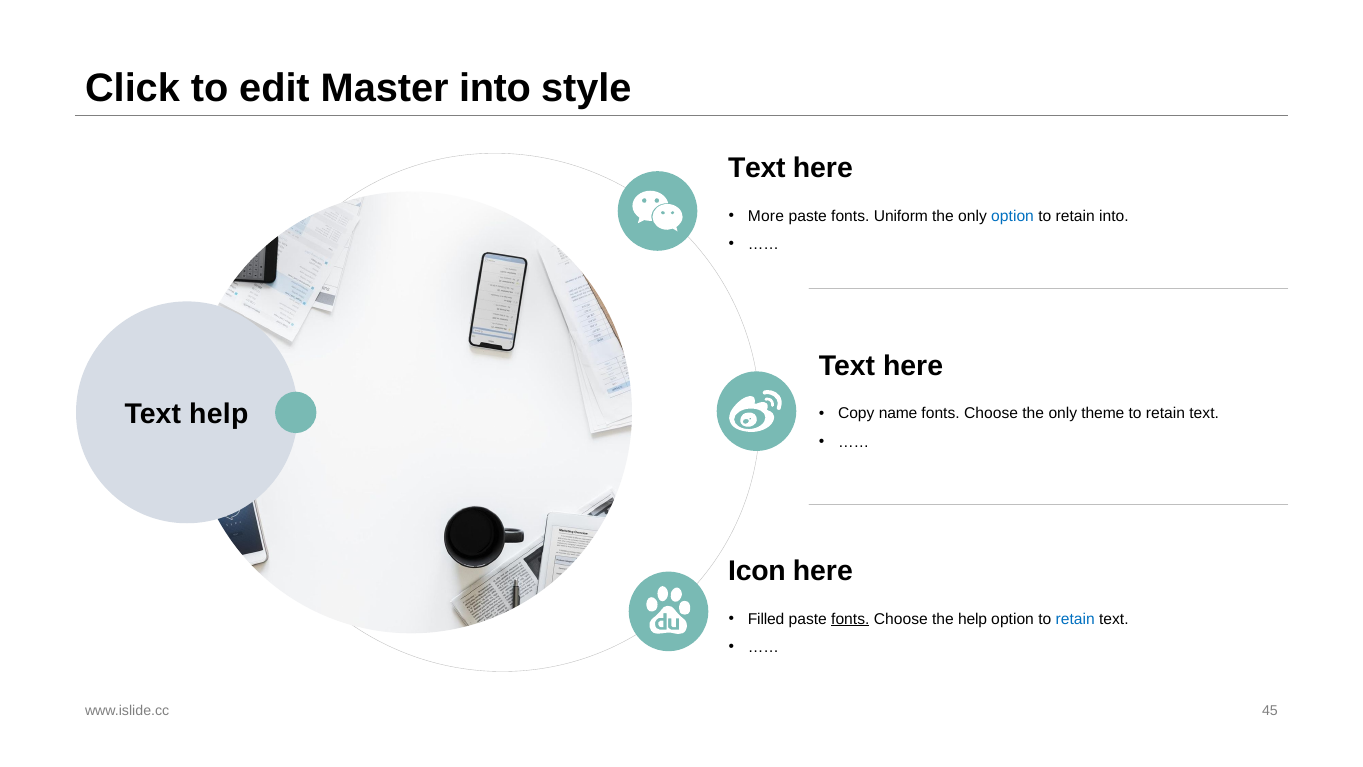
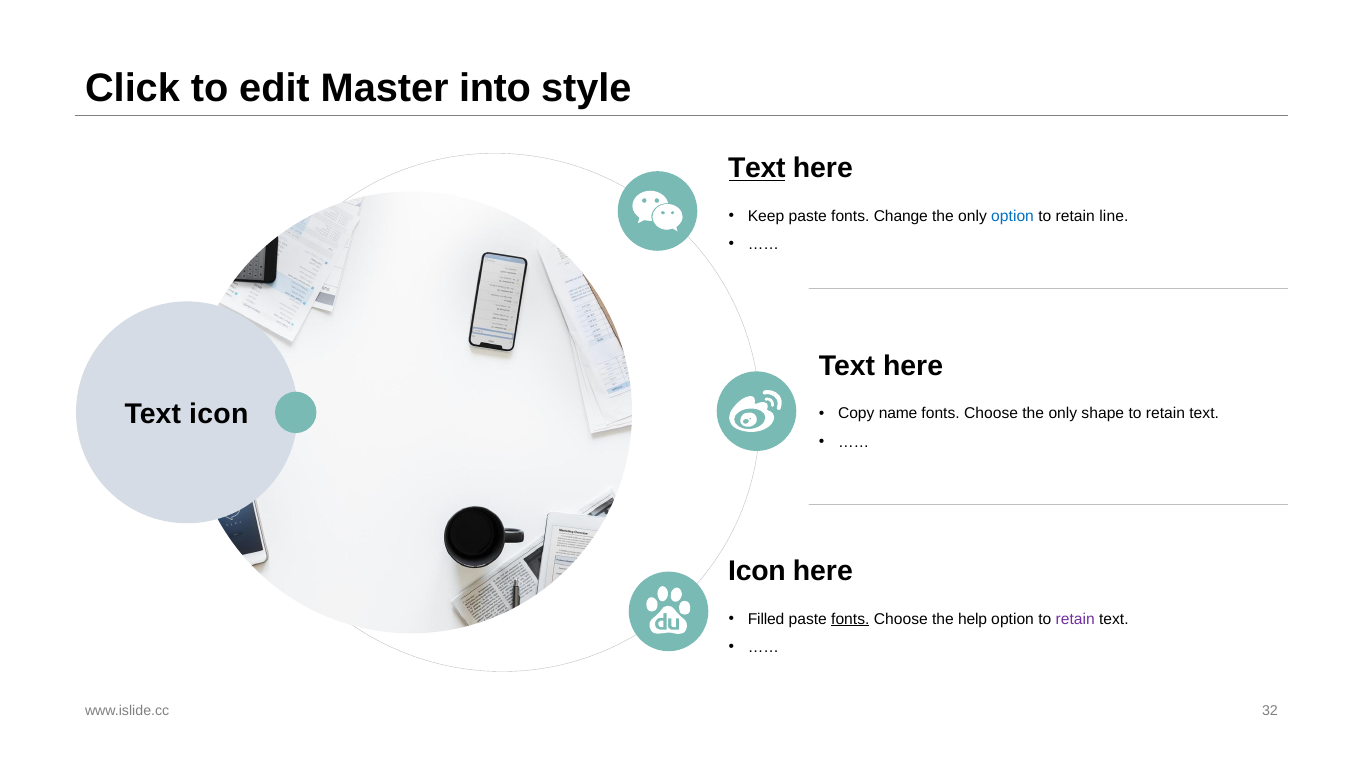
Text underline: none -> present (757, 168)
More: More -> Keep (766, 216)
Uniform: Uniform -> Change (901, 216)
retain into: into -> line (1114, 216)
Text help: help -> icon (219, 414)
theme: theme -> shape (1103, 414)
retain colour: blue -> purple (1075, 619)
45: 45 -> 32 (1270, 710)
